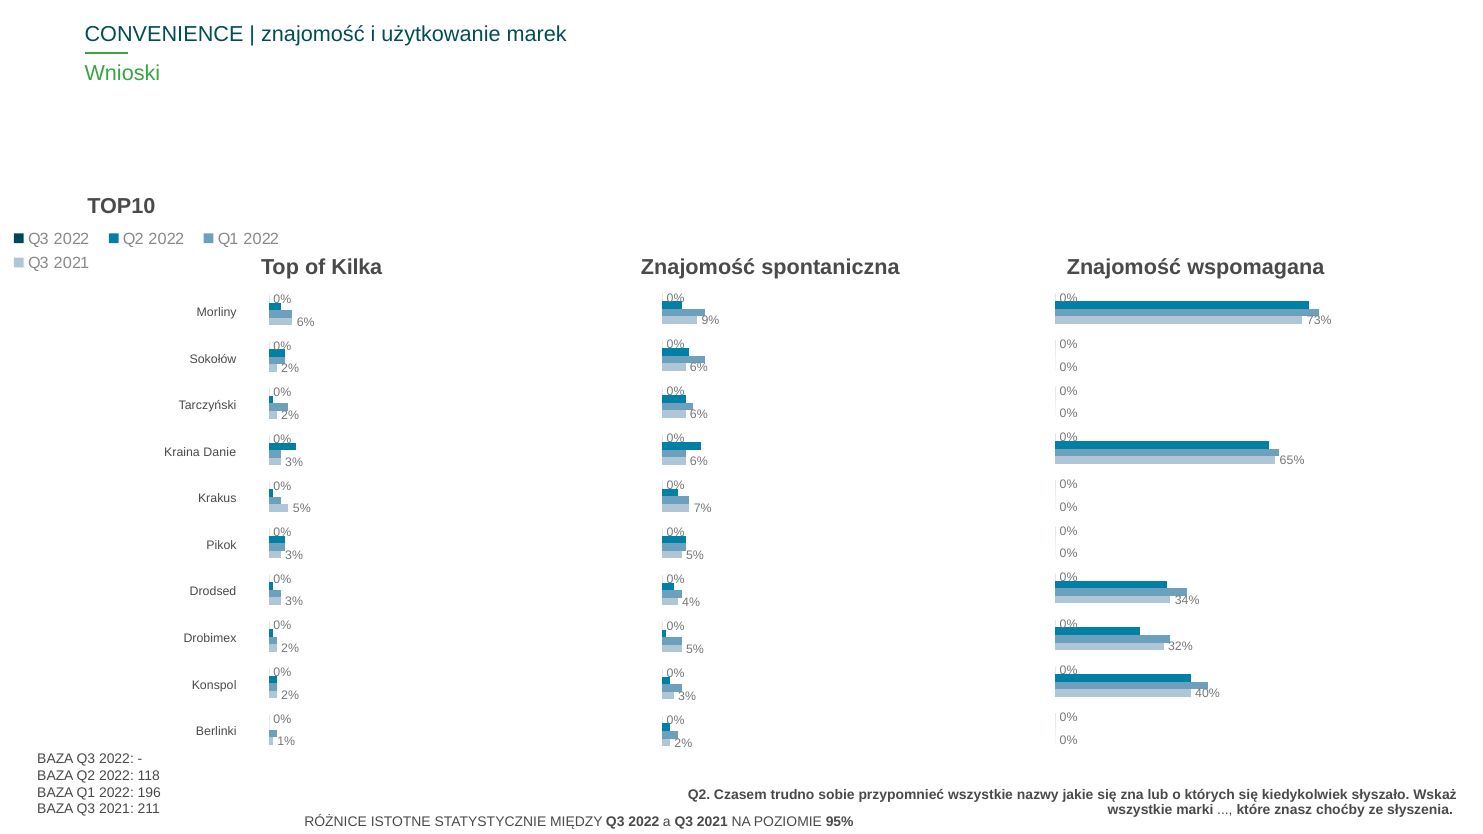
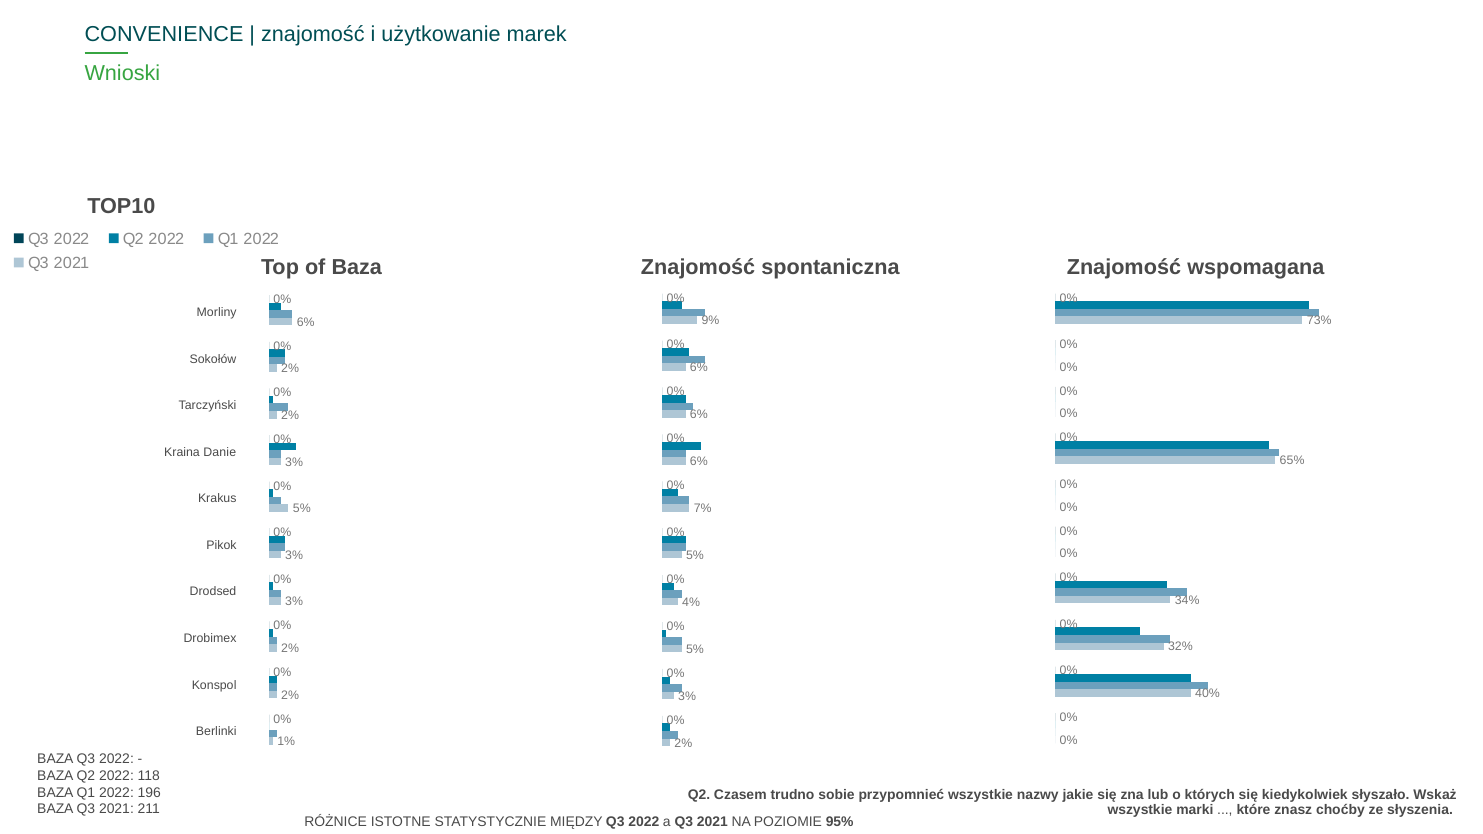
of Kilka: Kilka -> Baza (357, 268)
